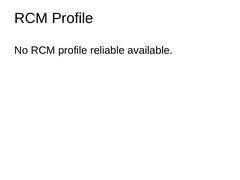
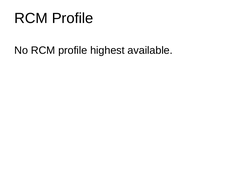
reliable: reliable -> highest (107, 50)
